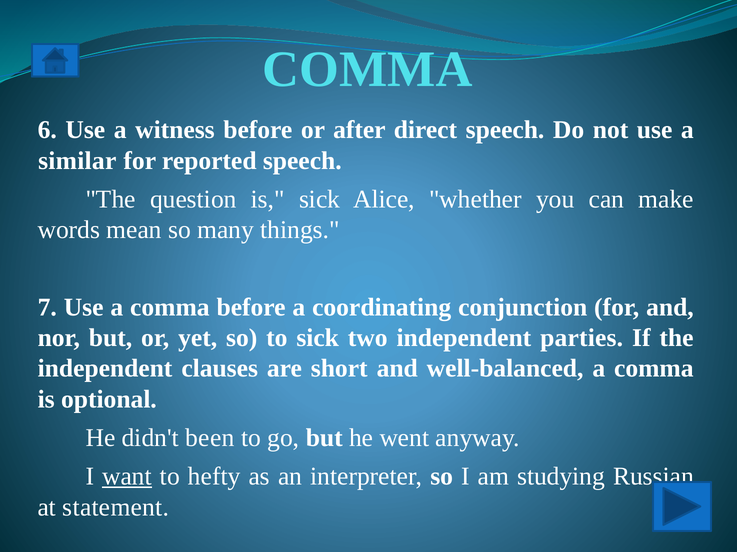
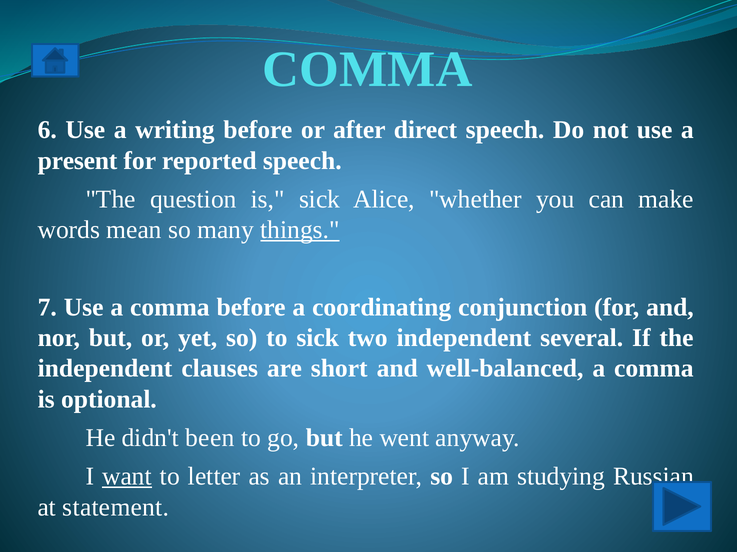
witness: witness -> writing (175, 130)
similar: similar -> present (77, 161)
things underline: none -> present (300, 230)
parties: parties -> several (582, 338)
hefty: hefty -> letter (214, 477)
